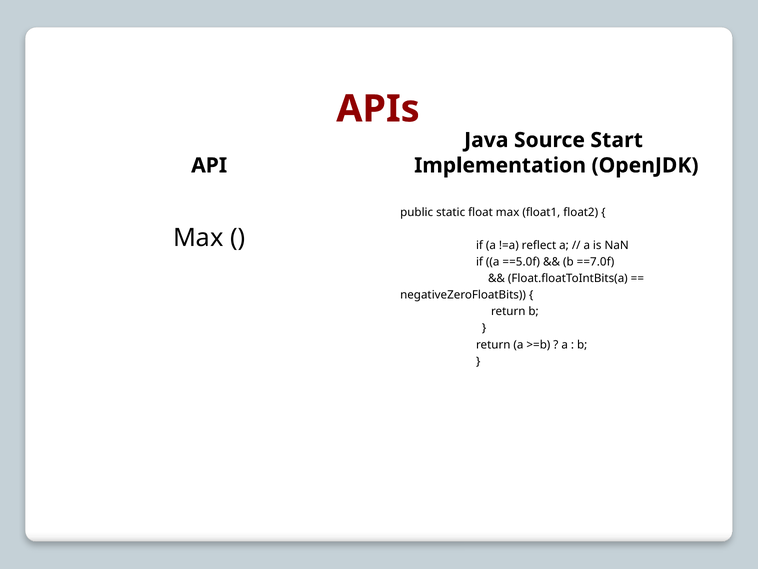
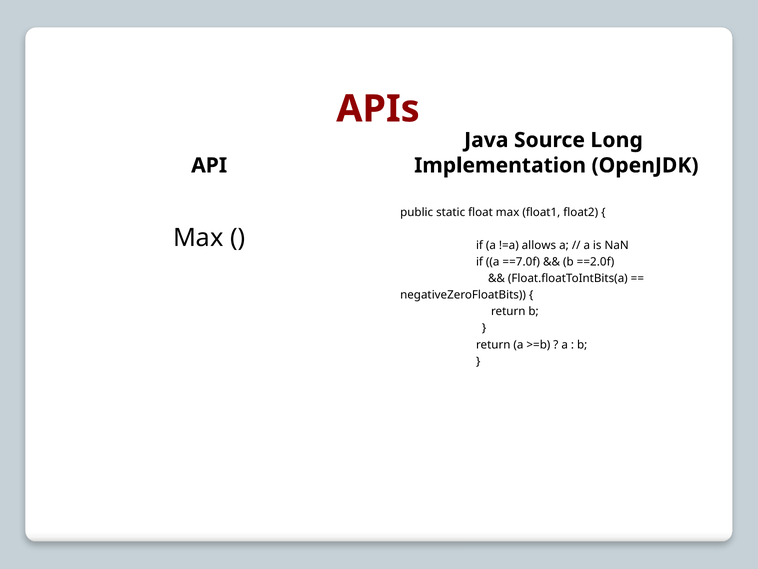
Start: Start -> Long (617, 140)
reflect: reflect -> allows (539, 245)
==5.0f: ==5.0f -> ==7.0f (521, 262)
==7.0f: ==7.0f -> ==2.0f (595, 262)
